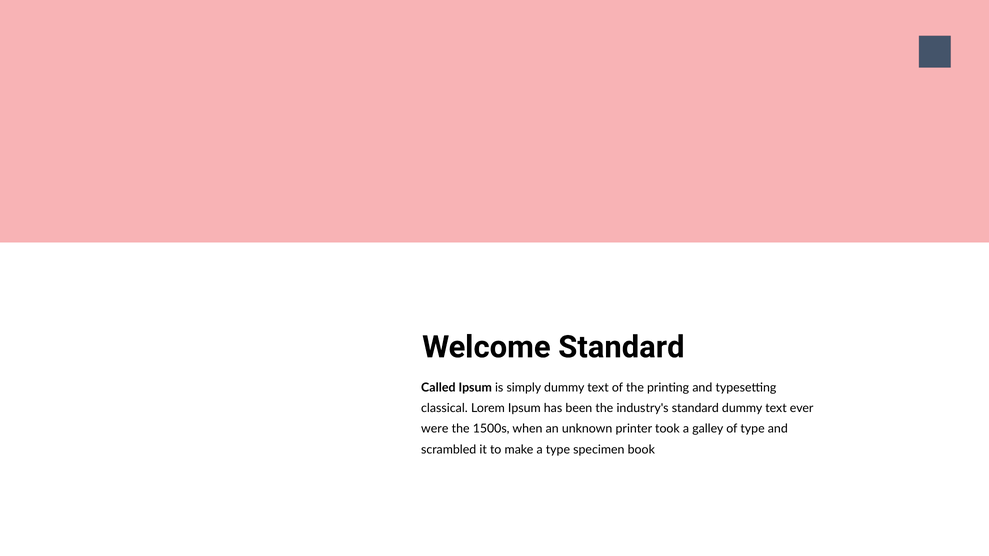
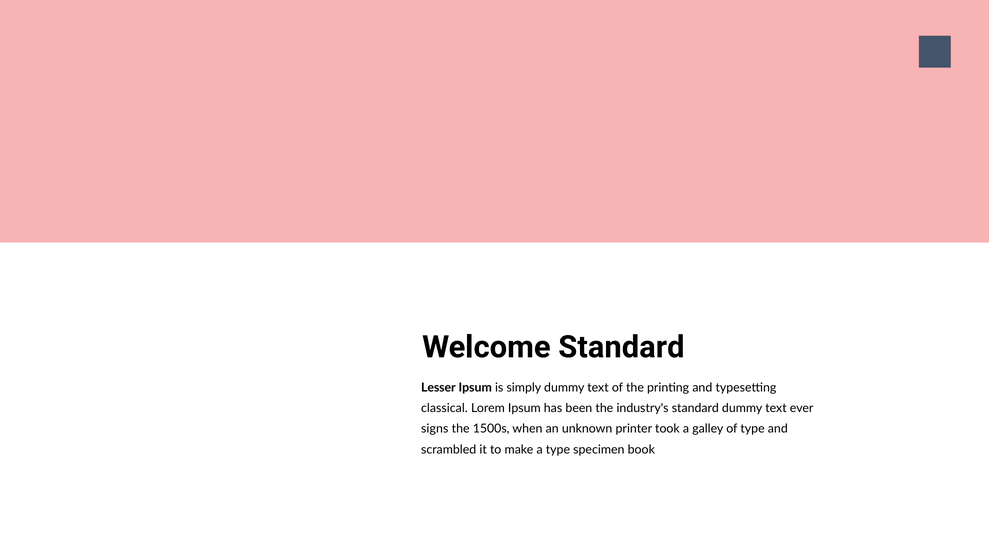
Called: Called -> Lesser (438, 388)
were: were -> signs (435, 429)
